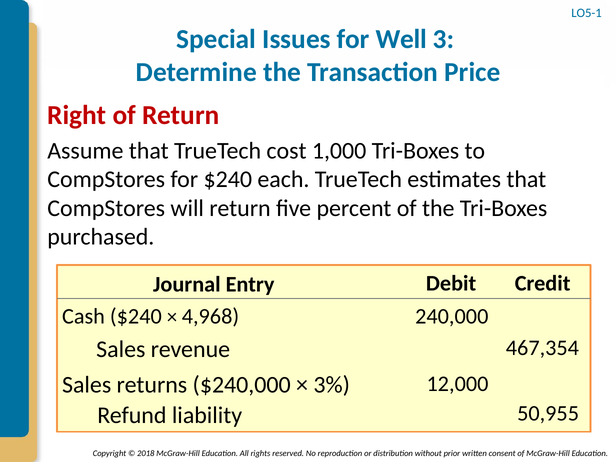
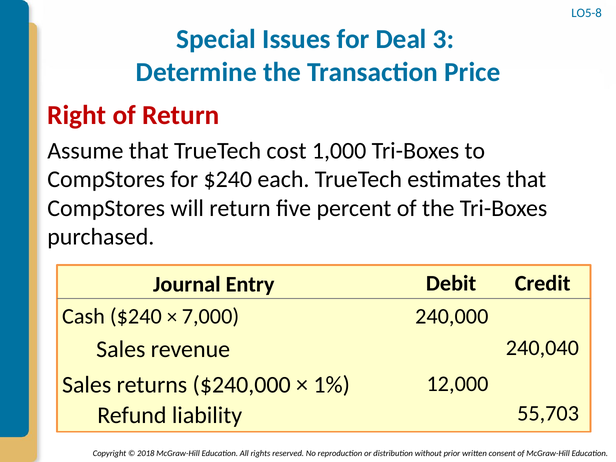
LO5-1: LO5-1 -> LO5-8 (587, 13)
Well: Well -> Deal (401, 39)
4,968: 4,968 -> 7,000 (210, 316)
467,354: 467,354 -> 240,040 (542, 348)
3%: 3% -> 1% (332, 385)
50,955: 50,955 -> 55,703 (548, 414)
